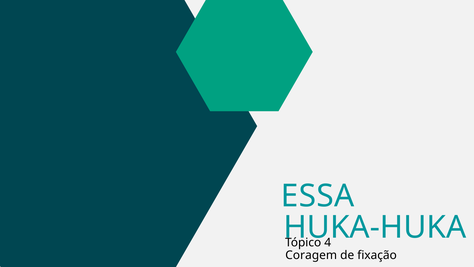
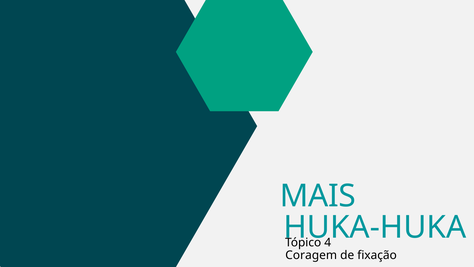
ESSA: ESSA -> MAIS (318, 196)
